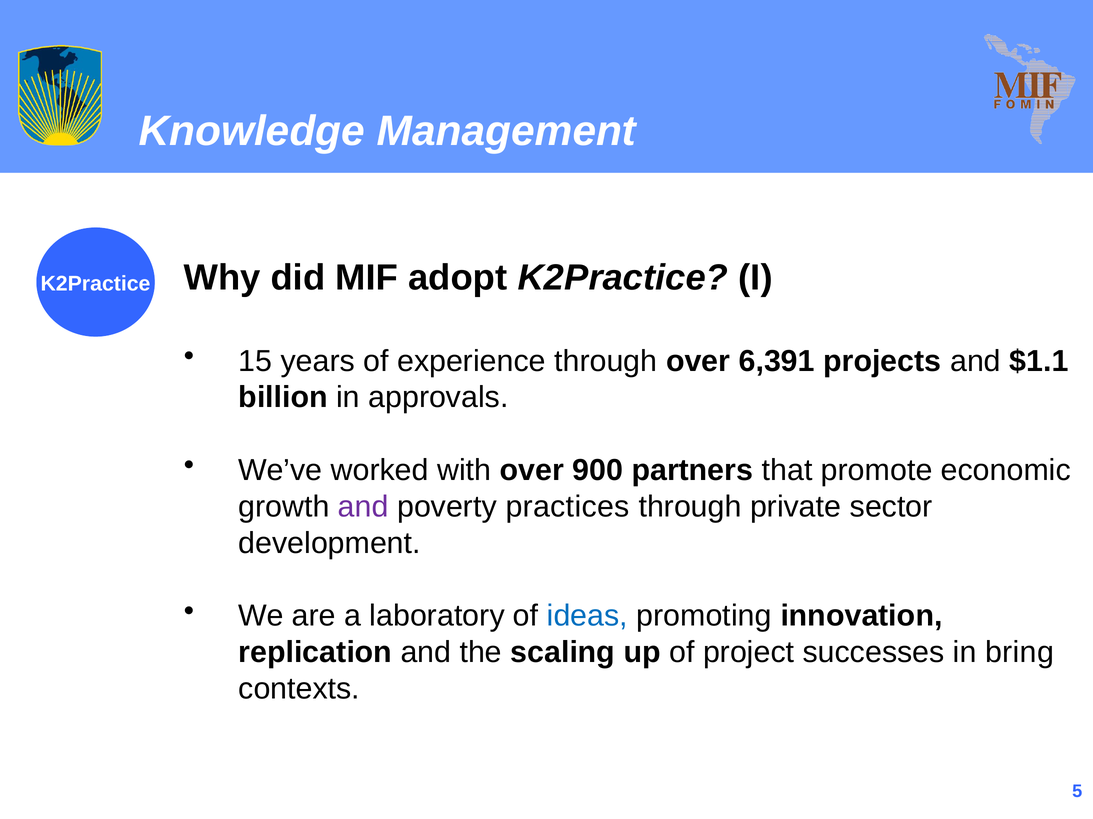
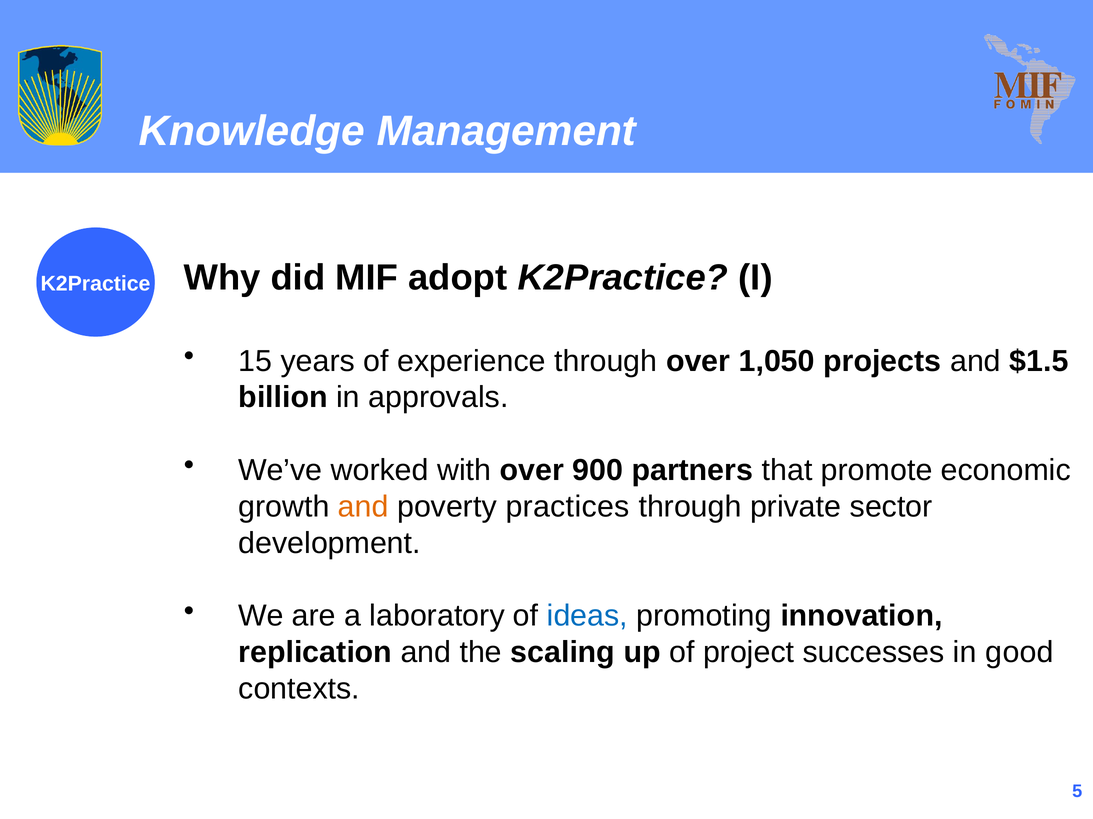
6,391: 6,391 -> 1,050 (777, 361)
$1.1: $1.1 -> $1.5 (1039, 361)
and colour: purple -> orange (363, 507)
bring: bring -> good (1020, 653)
